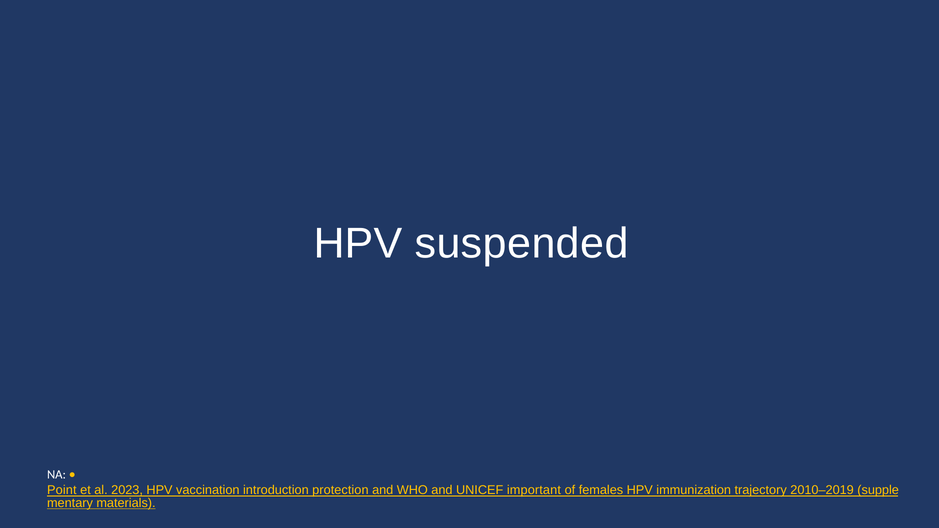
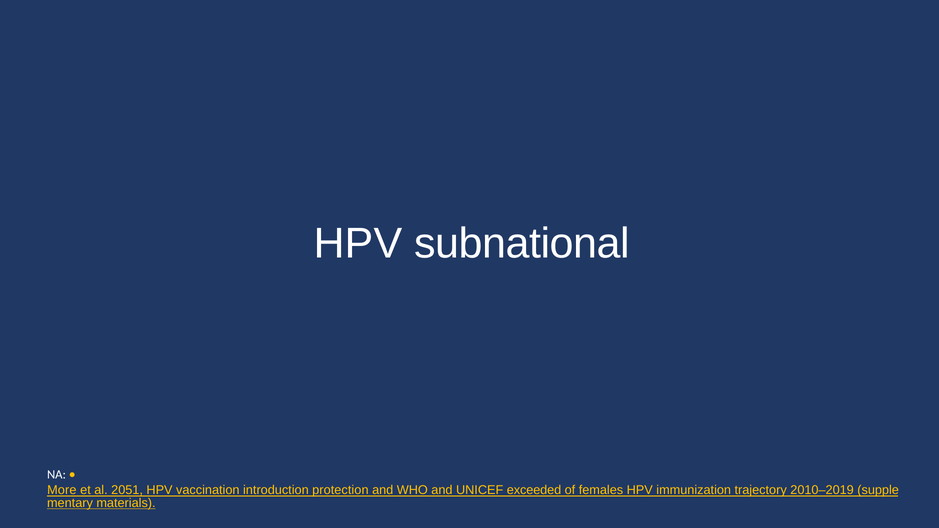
suspended: suspended -> subnational (522, 244)
Point: Point -> More (62, 490)
2023: 2023 -> 2051 (127, 490)
important: important -> exceeded (534, 490)
